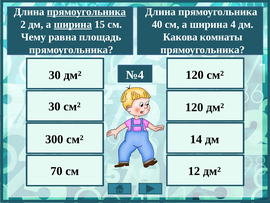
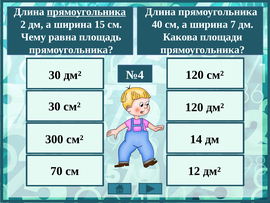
ширина underline: present -> none (73, 24)
4: 4 -> 7 (233, 24)
комнаты: комнаты -> площади (221, 37)
